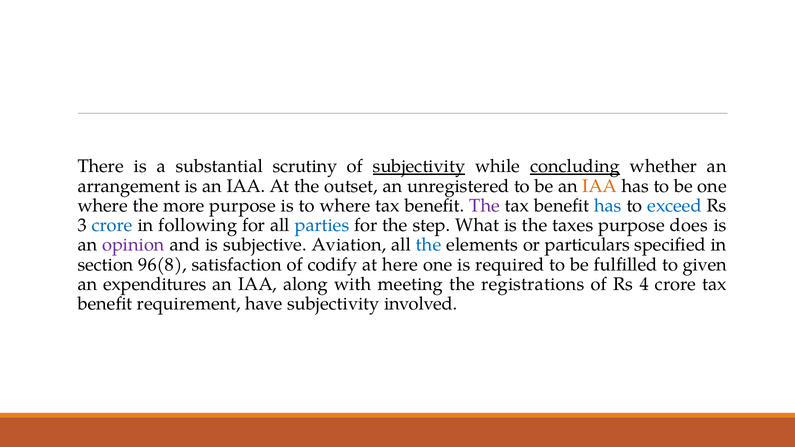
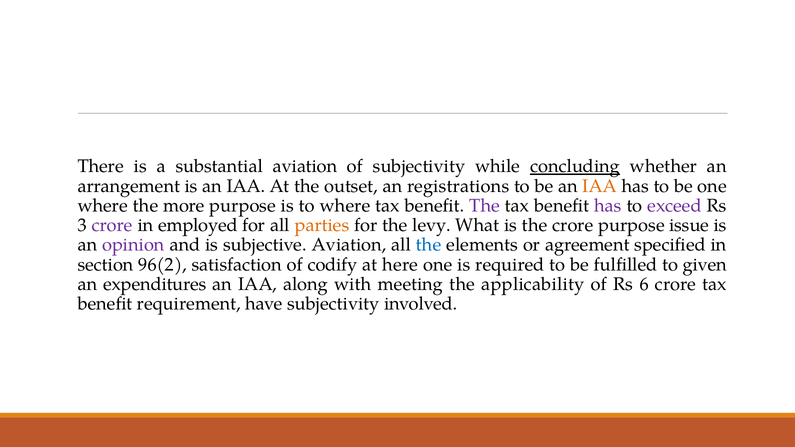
substantial scrutiny: scrutiny -> aviation (305, 166)
subjectivity underline: present -> none (419, 166)
unregistered: unregistered -> registrations (458, 186)
has colour: blue -> purple (608, 206)
exceed colour: blue -> purple (675, 206)
crore colour: blue -> purple (112, 225)
following: following -> employed (198, 225)
parties colour: blue -> orange (322, 225)
step: step -> levy (432, 225)
the taxes: taxes -> crore (573, 225)
does: does -> issue (689, 225)
particulars: particulars -> agreement (587, 245)
96(8: 96(8 -> 96(2 (163, 265)
registrations: registrations -> applicability (533, 284)
4: 4 -> 6 (644, 284)
